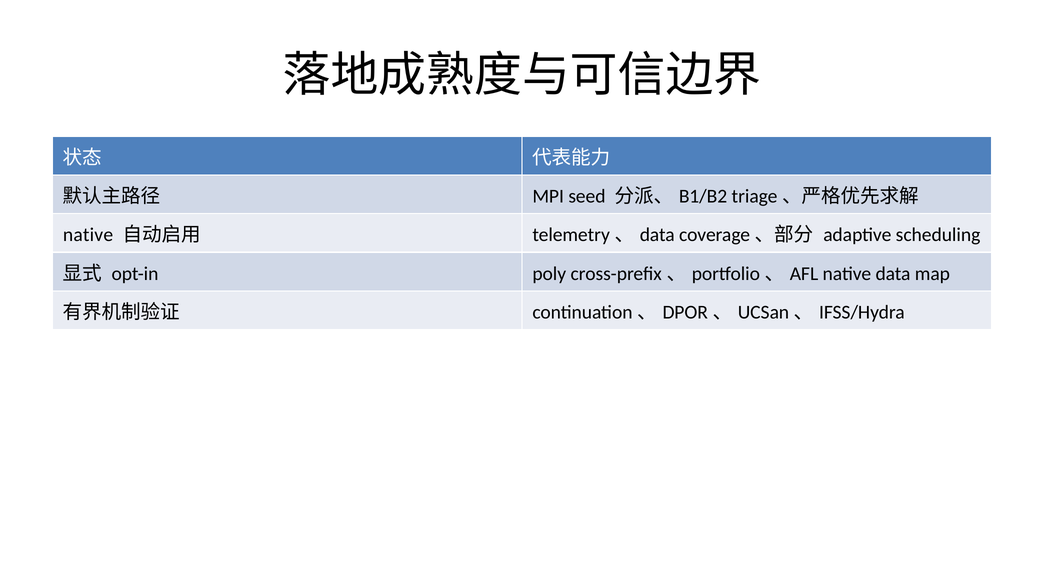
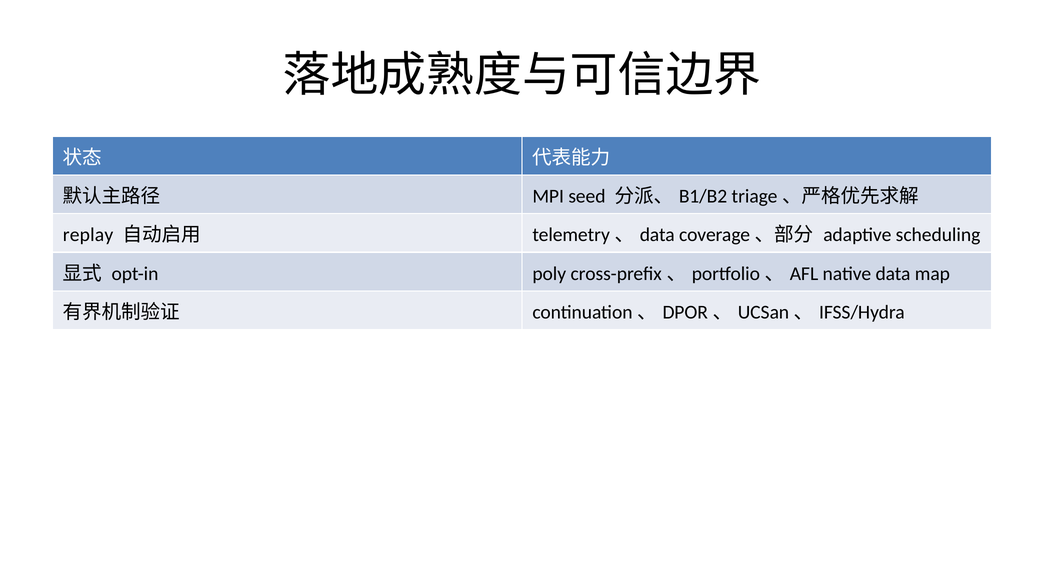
native: native -> replay (88, 235)
